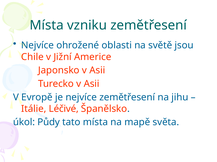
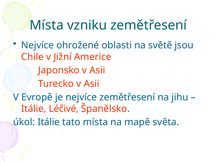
úkol Půdy: Půdy -> Itálie (49, 123)
